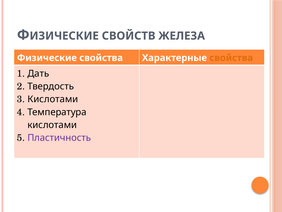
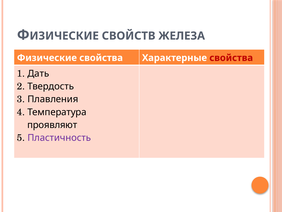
свойства colour: orange -> red (231, 58)
Кислотами: Кислотами -> Плавления (53, 99)
кислотами: кислотами -> проявляют (52, 125)
